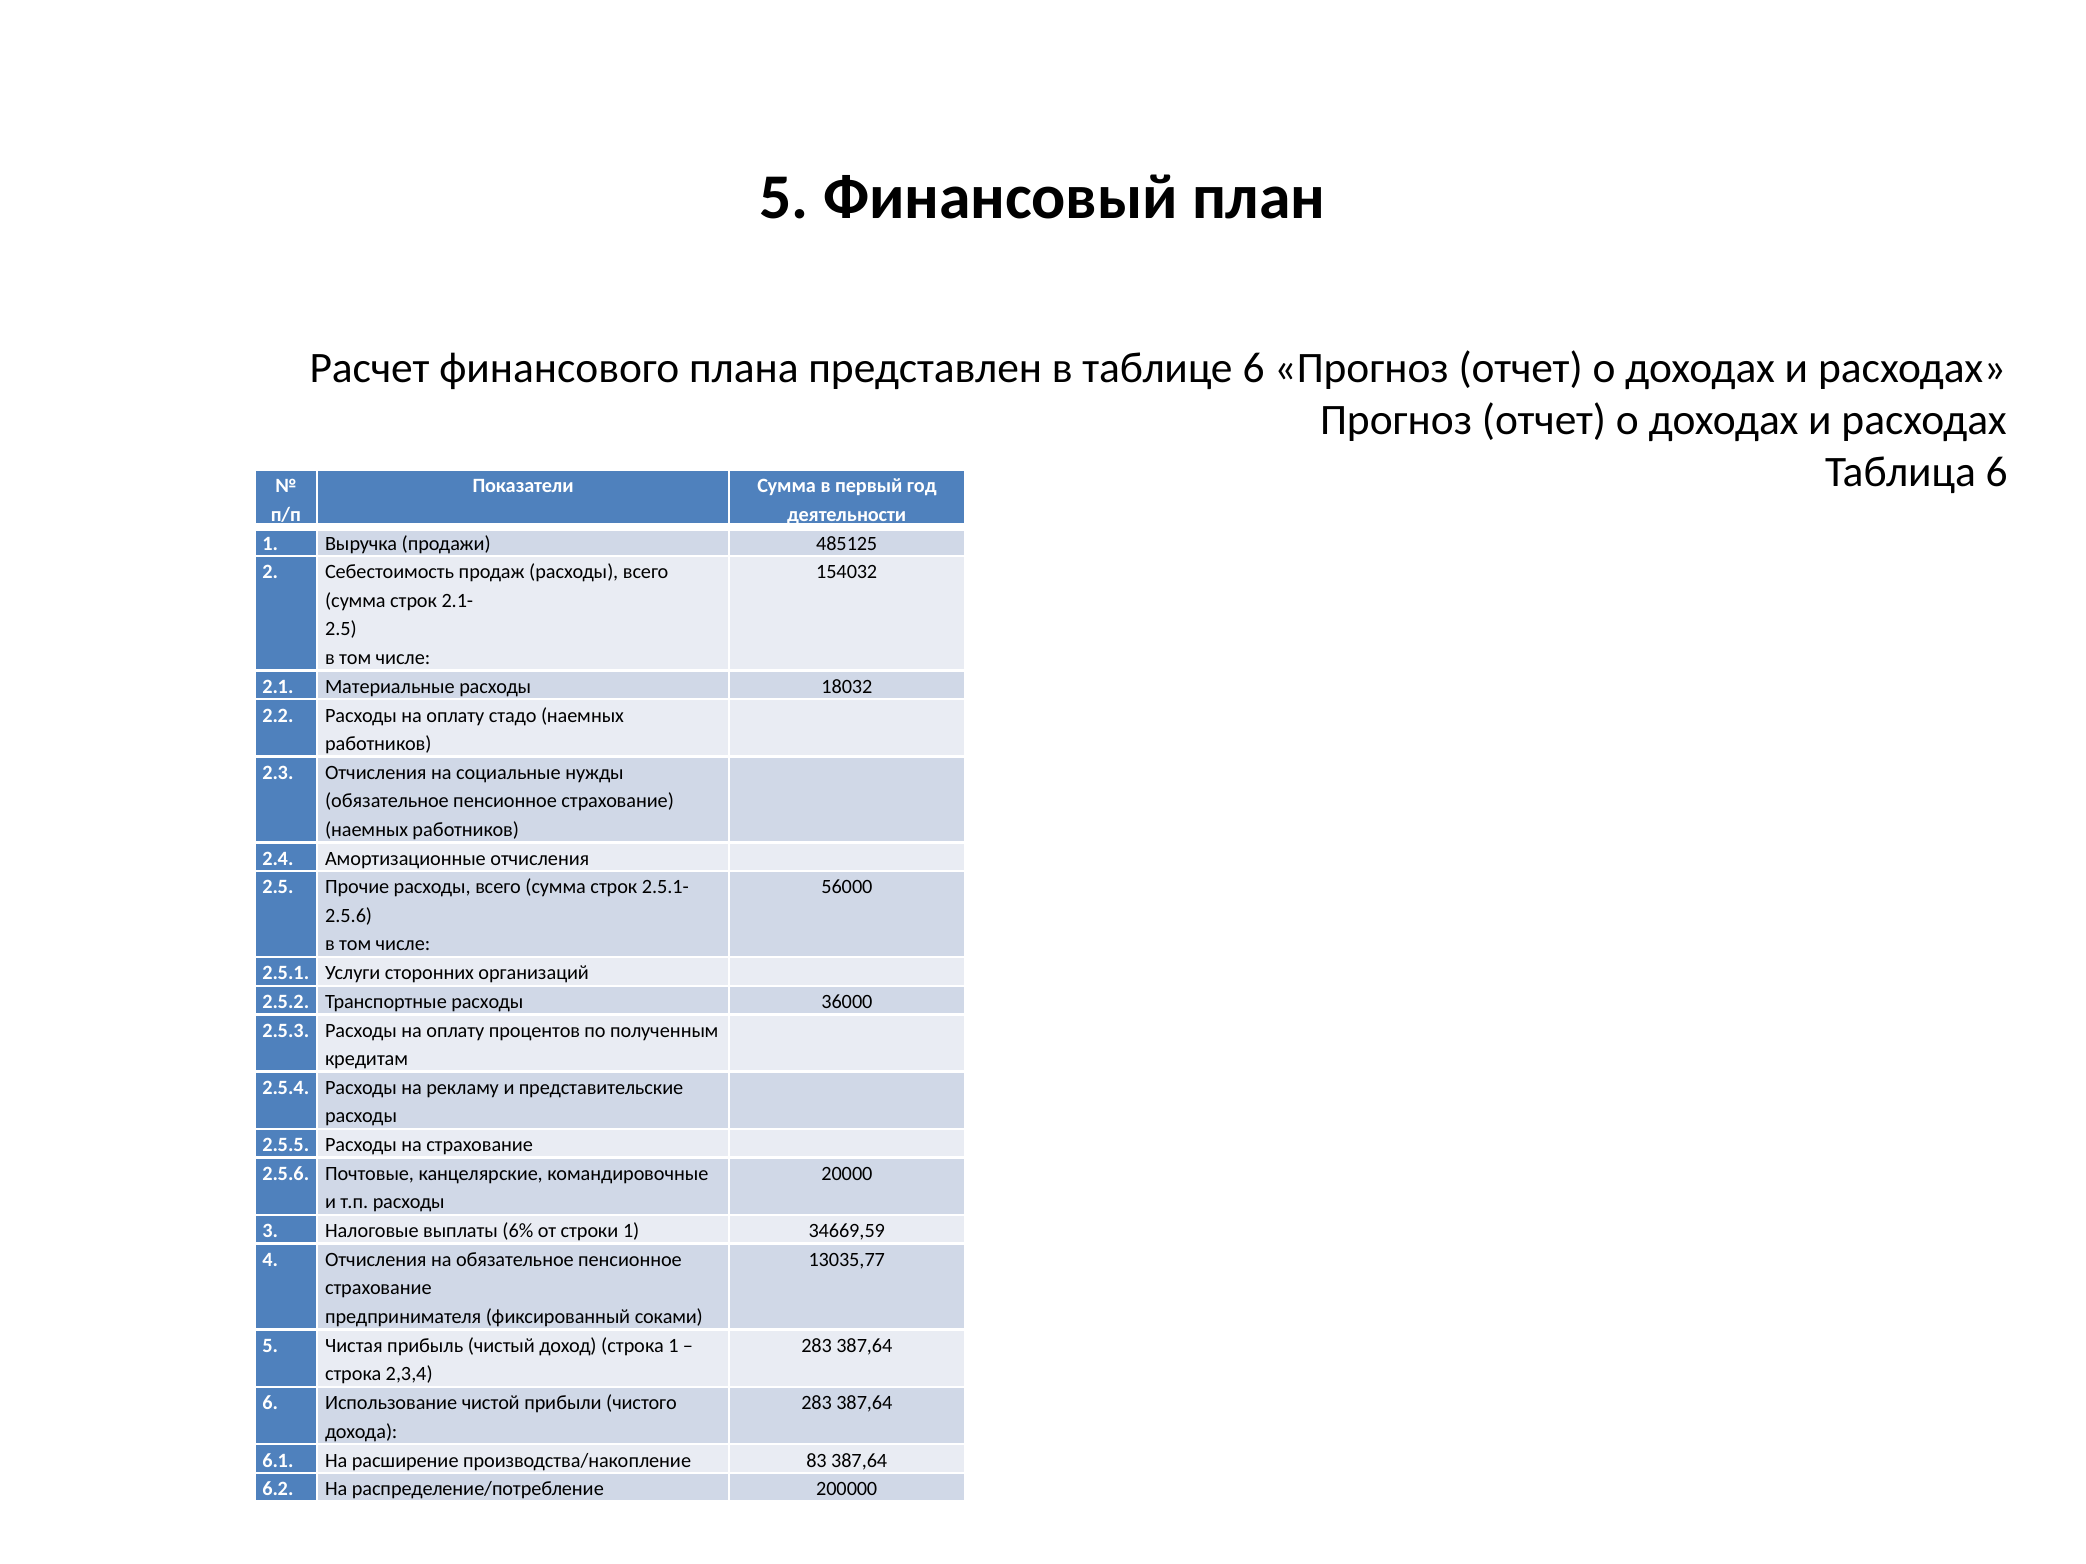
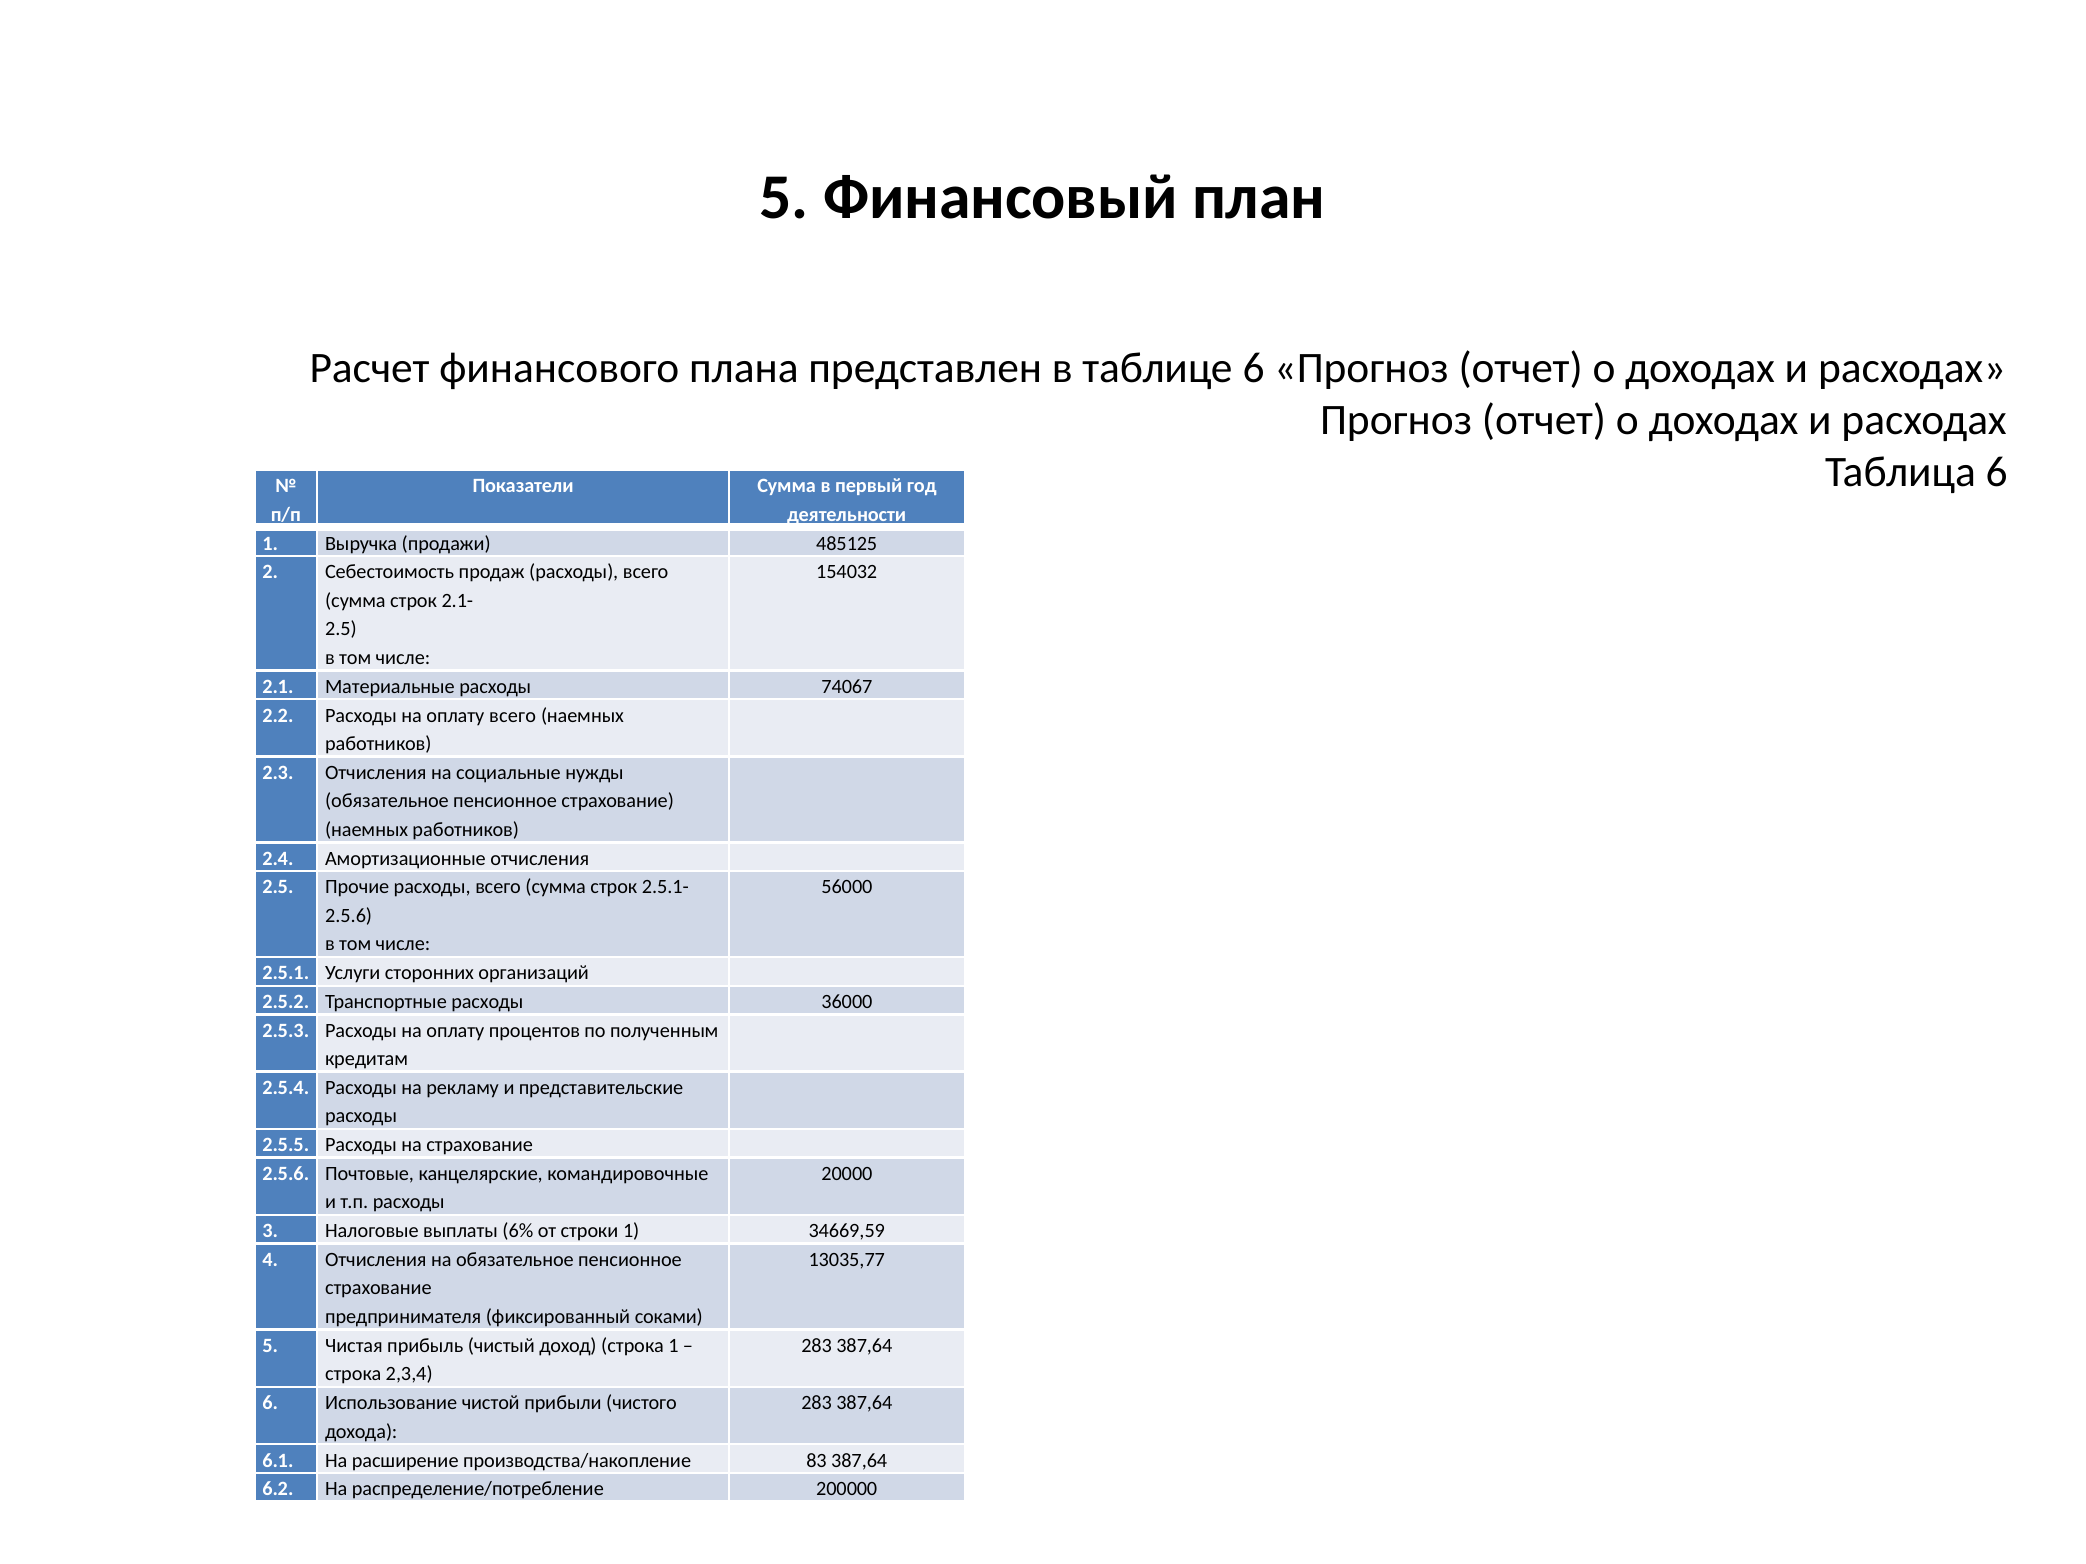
18032: 18032 -> 74067 (847, 687)
оплату стадо: стадо -> всего (513, 716)
